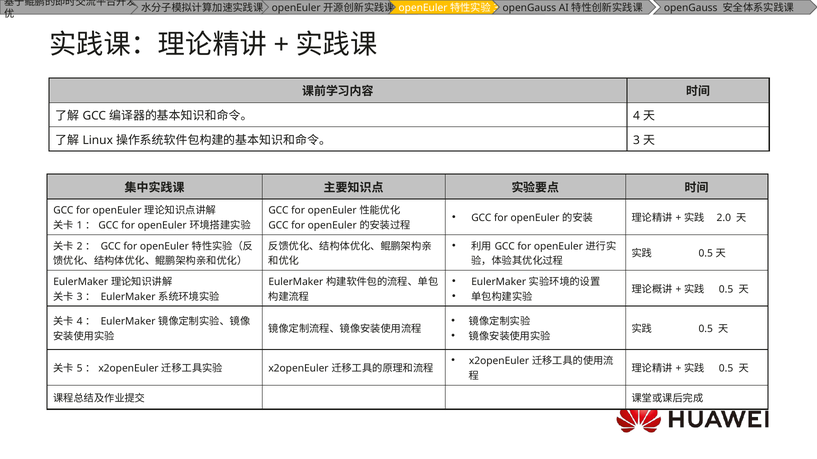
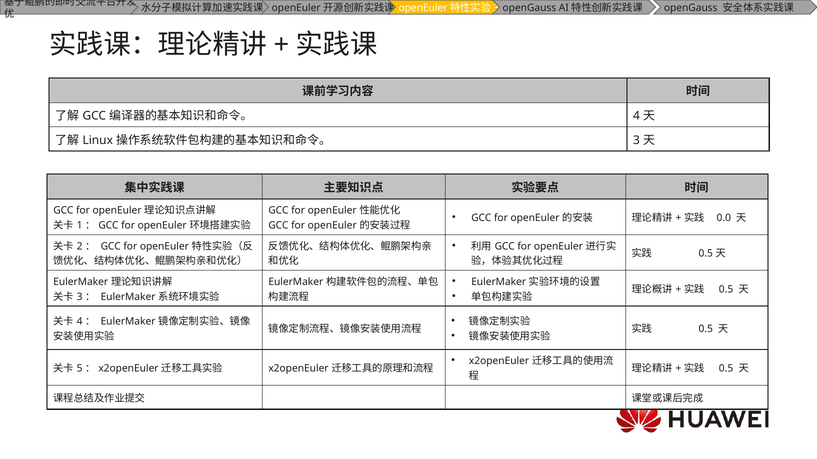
2.0: 2.0 -> 0.0 (724, 218)
